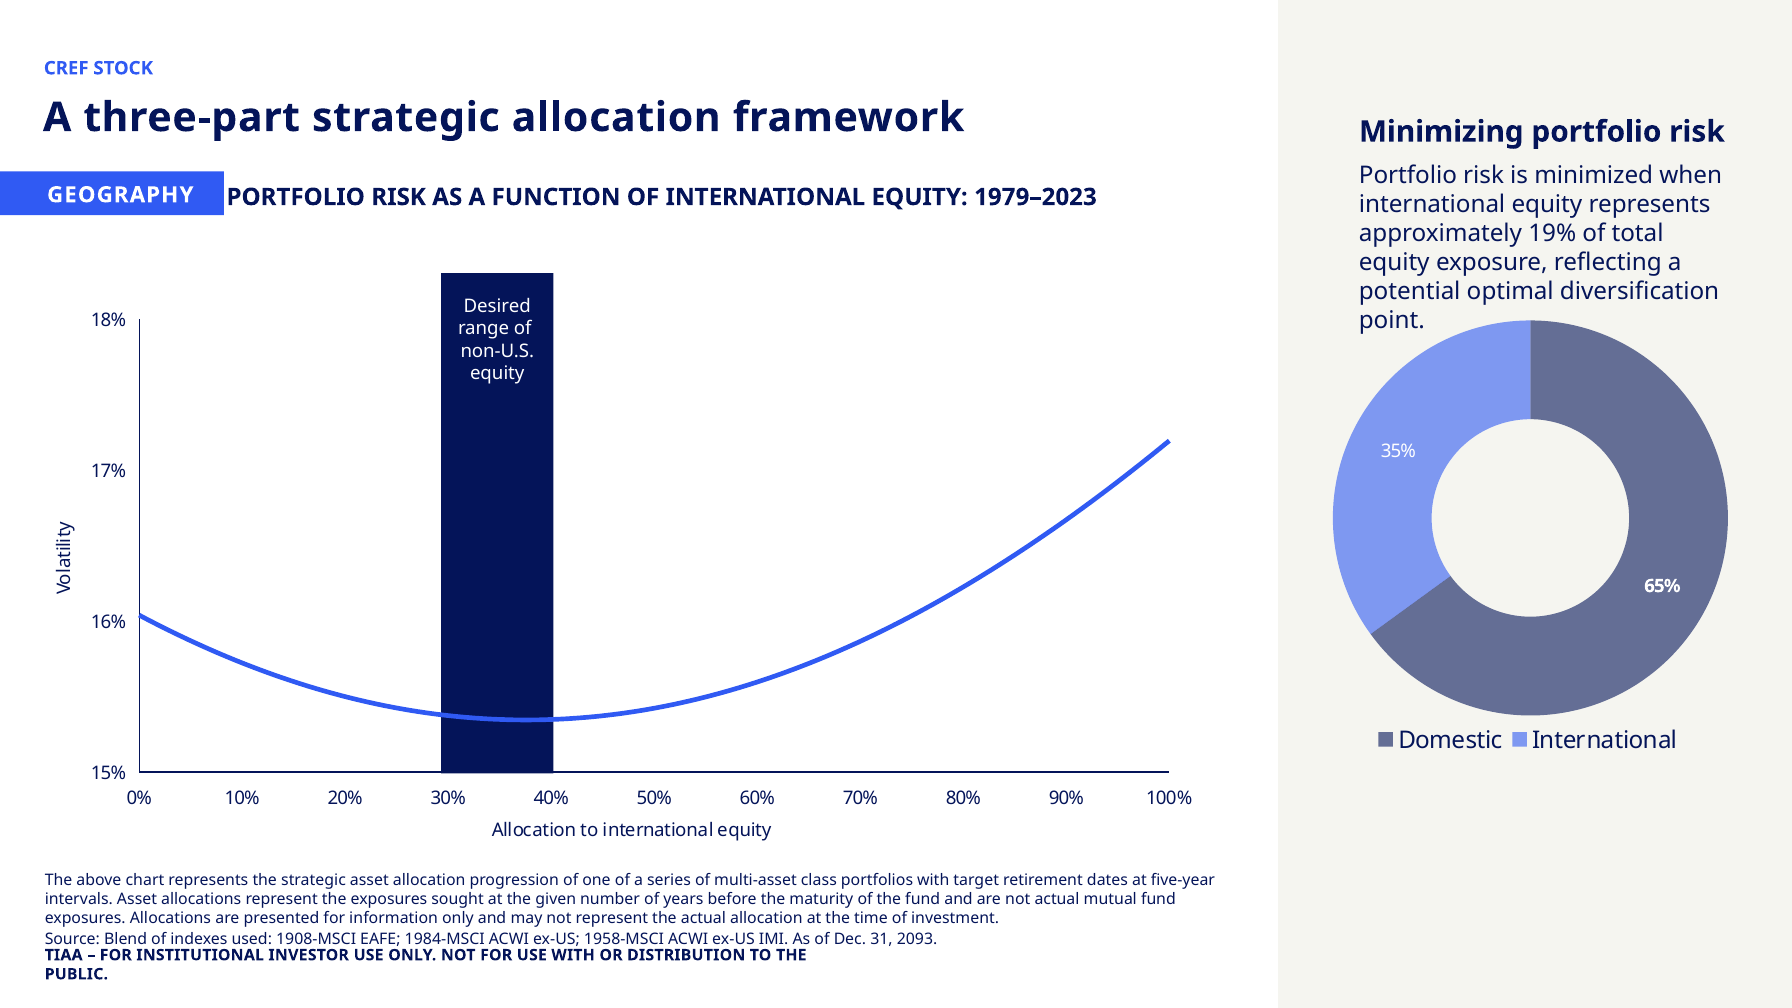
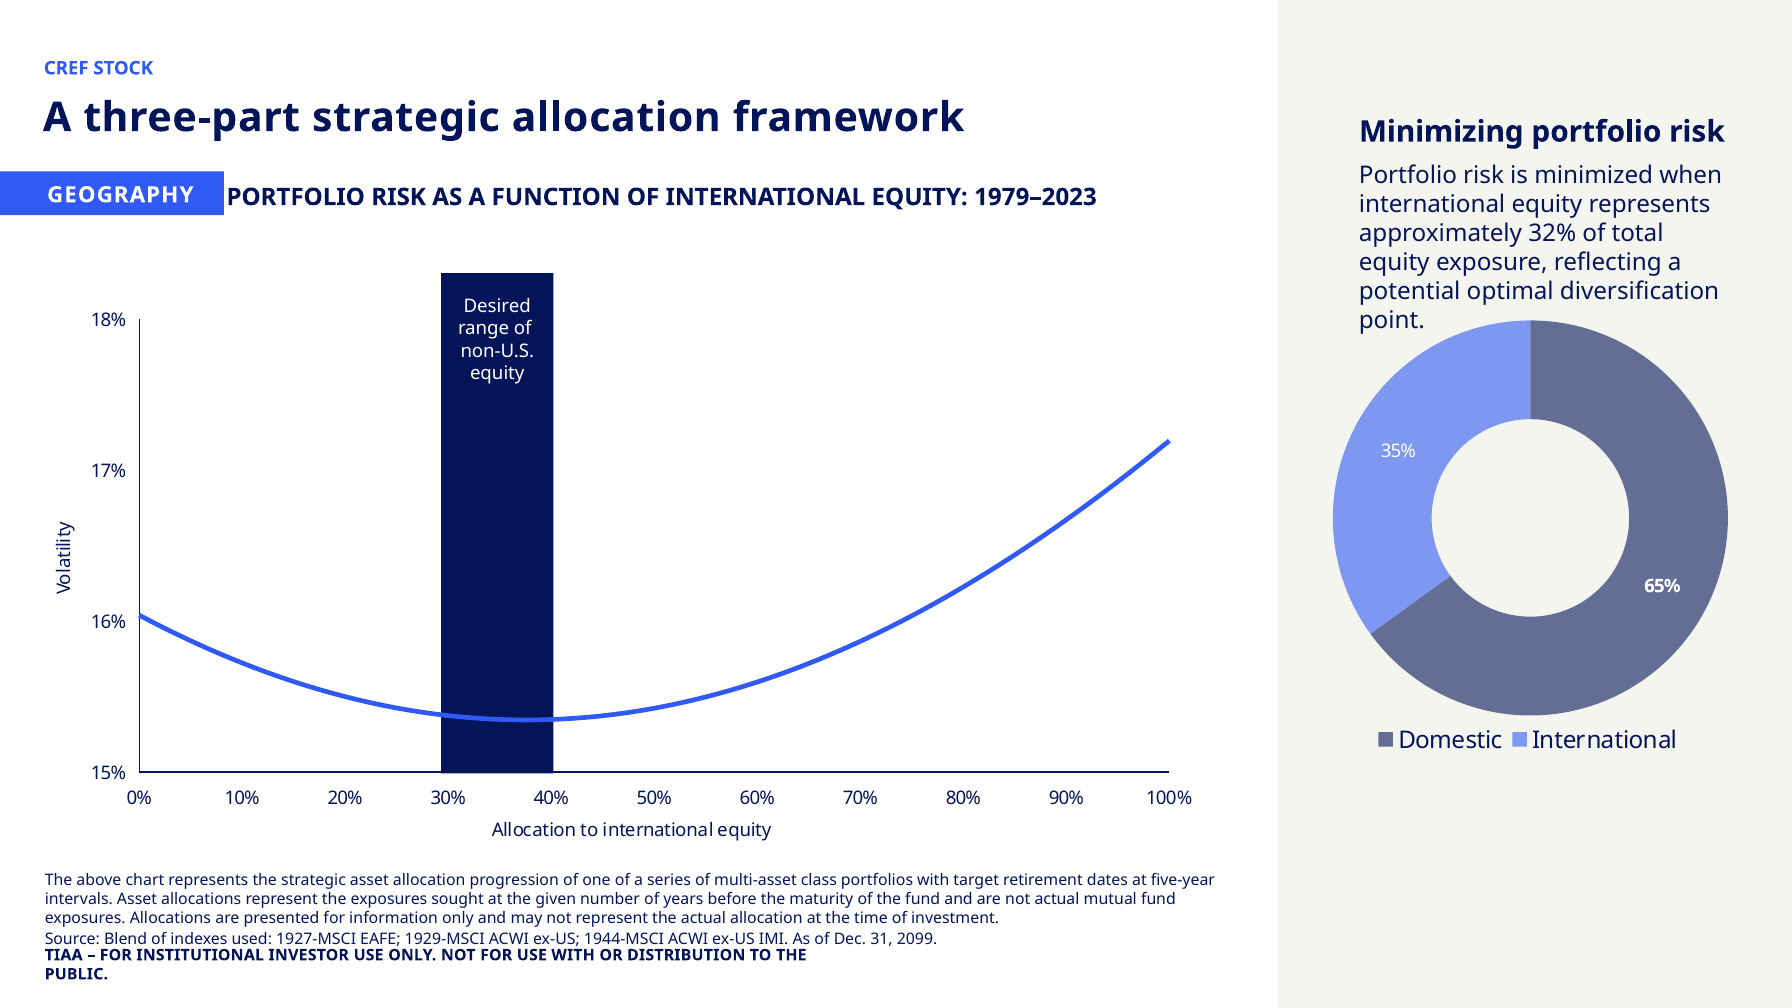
19%: 19% -> 32% (1552, 233)
1908-MSCI: 1908-MSCI -> 1927-MSCI (316, 939)
1984-MSCI: 1984-MSCI -> 1929-MSCI (445, 939)
1958-MSCI: 1958-MSCI -> 1944-MSCI (624, 939)
2093: 2093 -> 2099 (917, 939)
